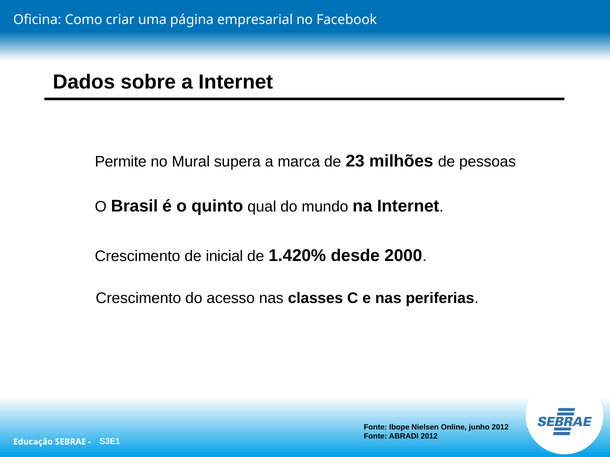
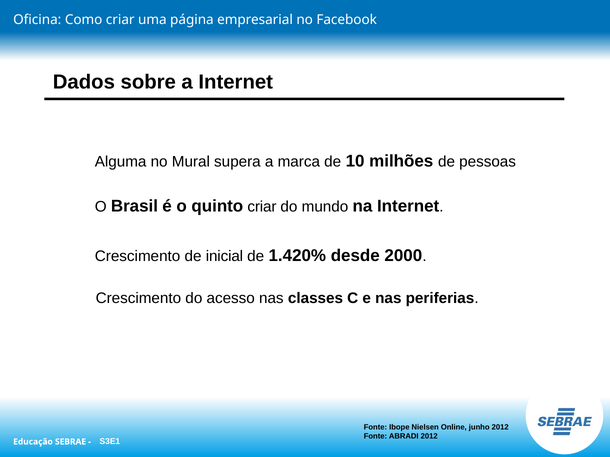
Permite: Permite -> Alguma (121, 162)
23: 23 -> 10 (355, 162)
quinto qual: qual -> criar (262, 207)
